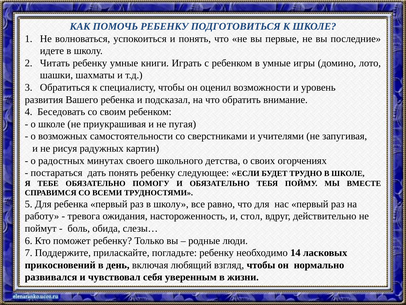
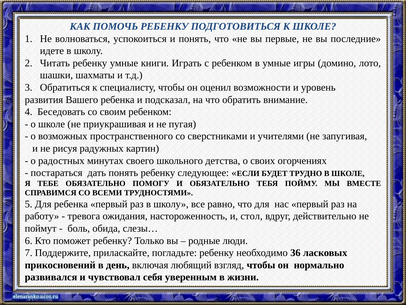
самостоятельности: самостоятельности -> пространственного (131, 136)
14: 14 -> 36 (295, 252)
